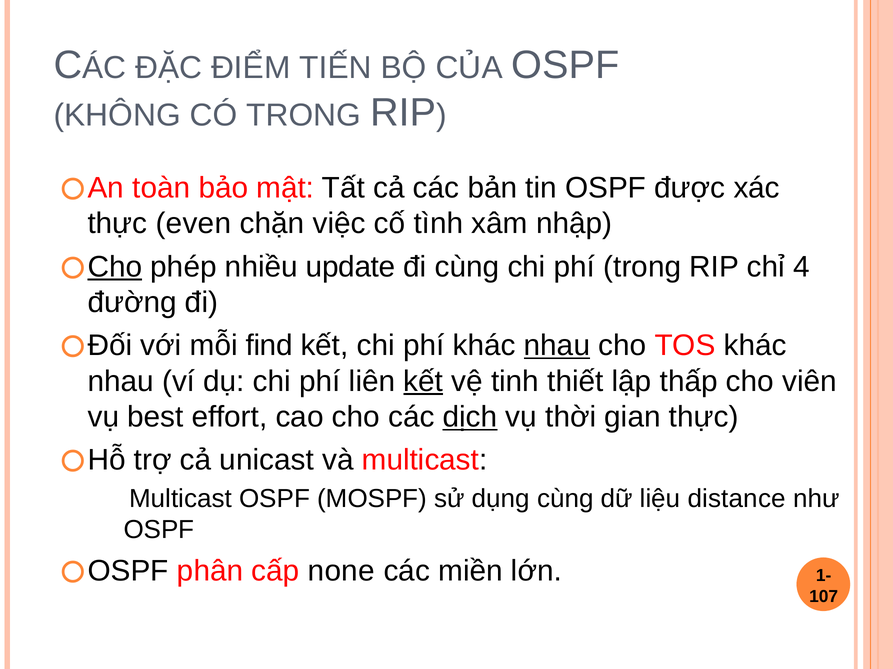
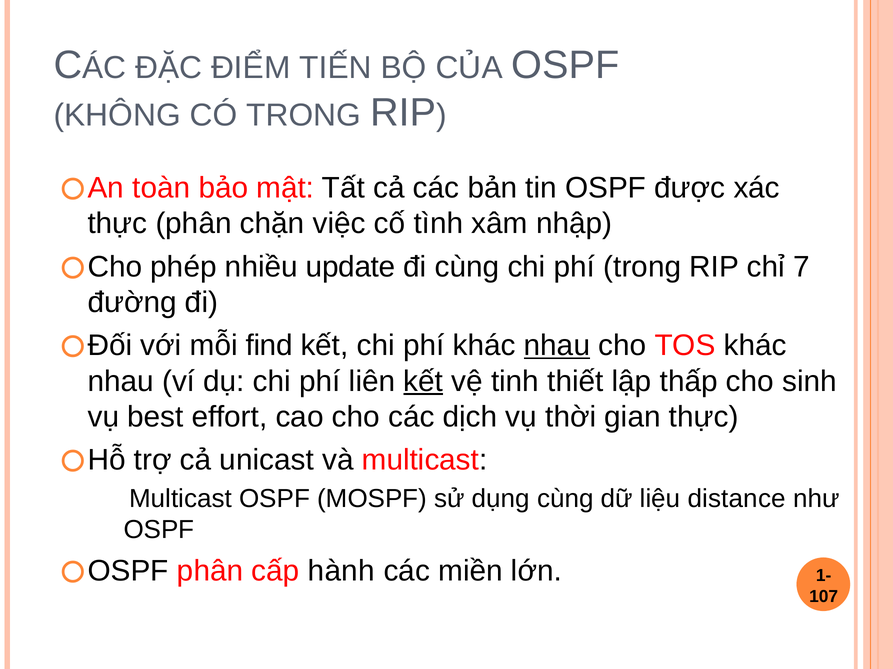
thực even: even -> phân (194, 224)
Cho underline: present -> none (115, 267)
4: 4 -> 7 (801, 267)
viên: viên -> sinh (809, 382)
dịch underline: present -> none (470, 417)
none: none -> hành (341, 571)
